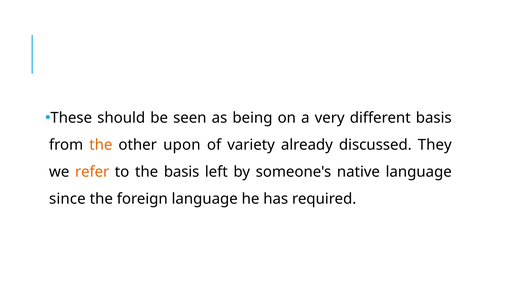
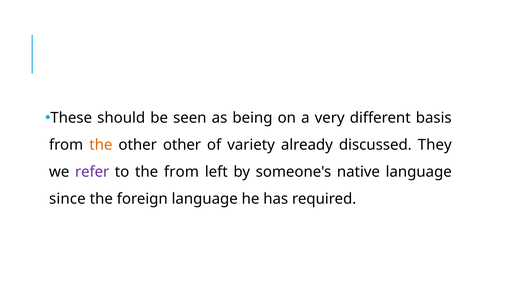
other upon: upon -> other (182, 145)
refer colour: orange -> purple (92, 172)
the basis: basis -> from (181, 172)
